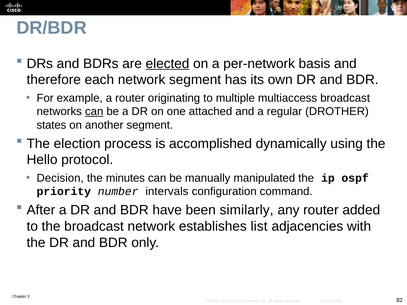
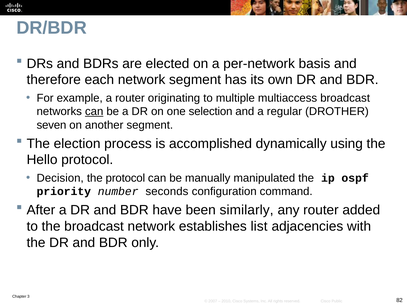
elected underline: present -> none (168, 64)
attached: attached -> selection (211, 112)
states: states -> seven (51, 125)
the minutes: minutes -> protocol (125, 178)
intervals: intervals -> seconds (167, 192)
